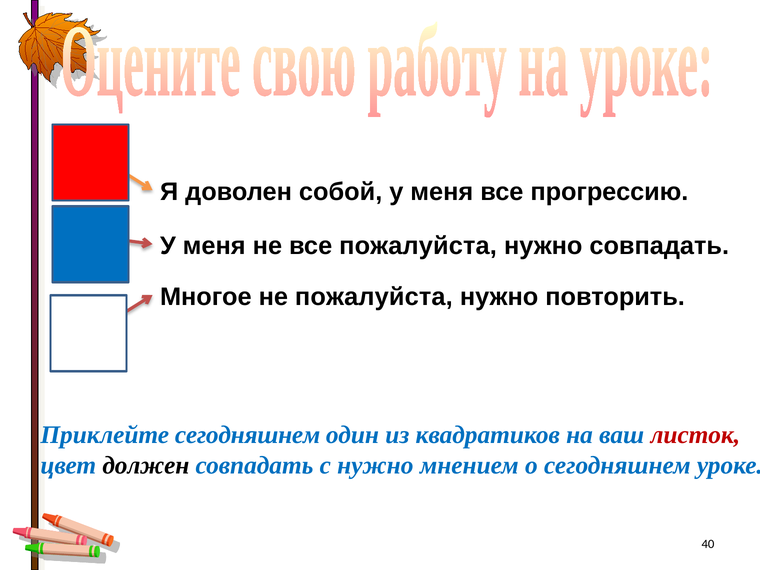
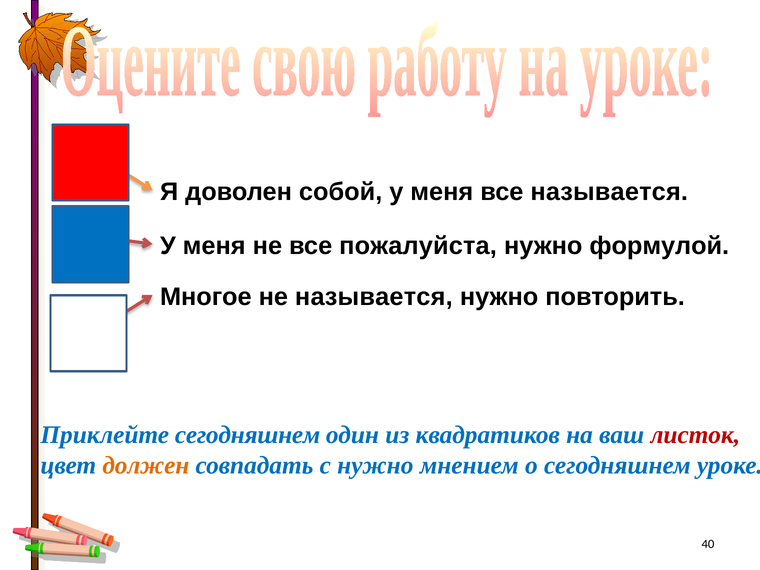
все прогрессию: прогрессию -> называется (609, 192)
нужно совпадать: совпадать -> формулой (659, 246)
не пожалуйста: пожалуйста -> называется (374, 297)
должен colour: black -> orange (146, 465)
